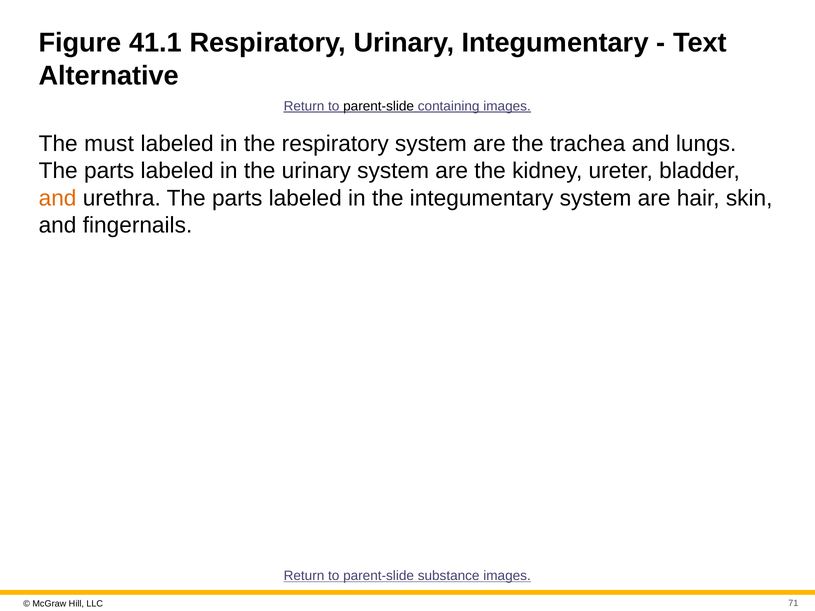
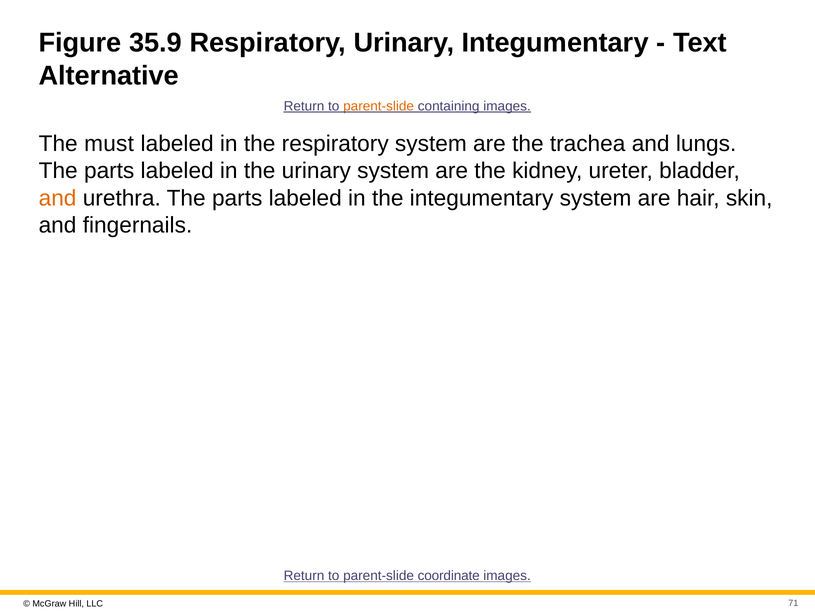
41.1: 41.1 -> 35.9 (156, 43)
parent-slide colour: black -> orange (379, 106)
substance: substance -> coordinate (449, 576)
